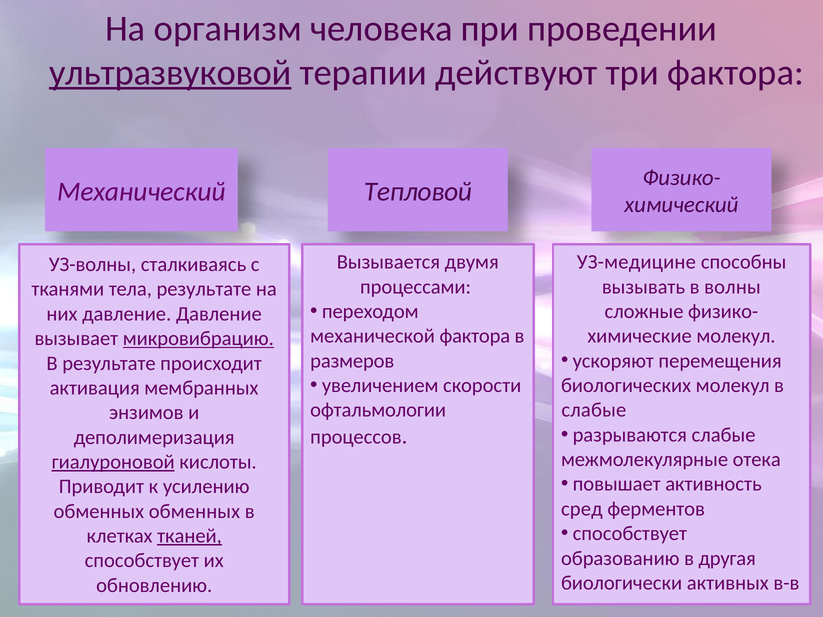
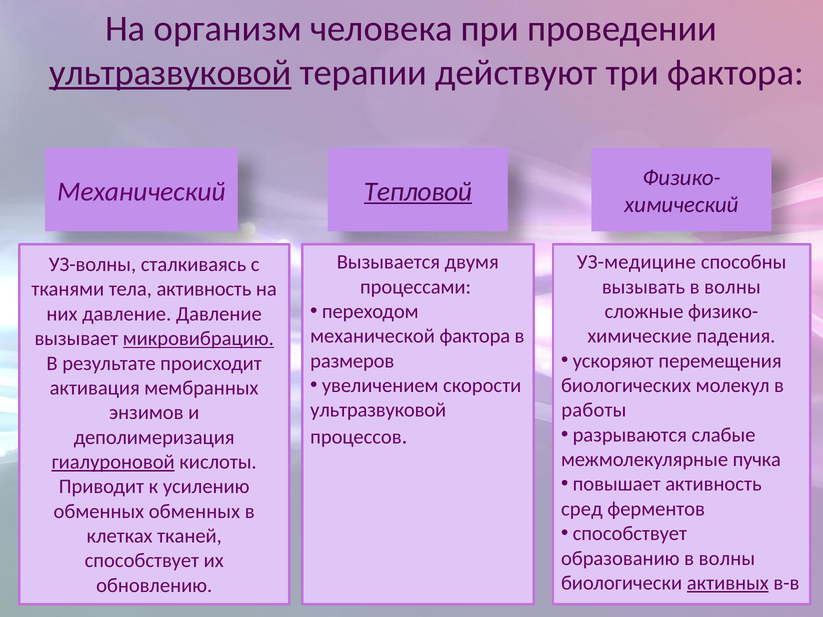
Тепловой underline: none -> present (418, 192)
тела результате: результате -> активность (204, 289)
молекул: молекул -> падения (736, 336)
офтальмологии: офтальмологии -> ультразвуковой (378, 410)
слабые: слабые -> работы (594, 410)
отека: отека -> пучка (757, 460)
тканей underline: present -> none (190, 536)
образованию в другая: другая -> волны (727, 558)
активных underline: none -> present (728, 583)
